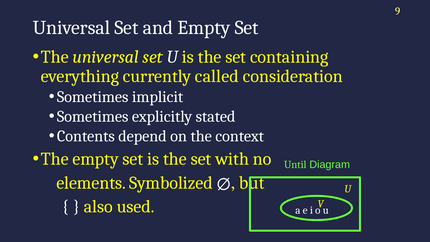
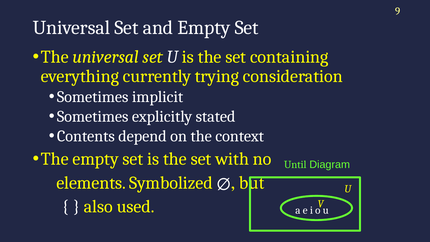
called: called -> trying (217, 76)
